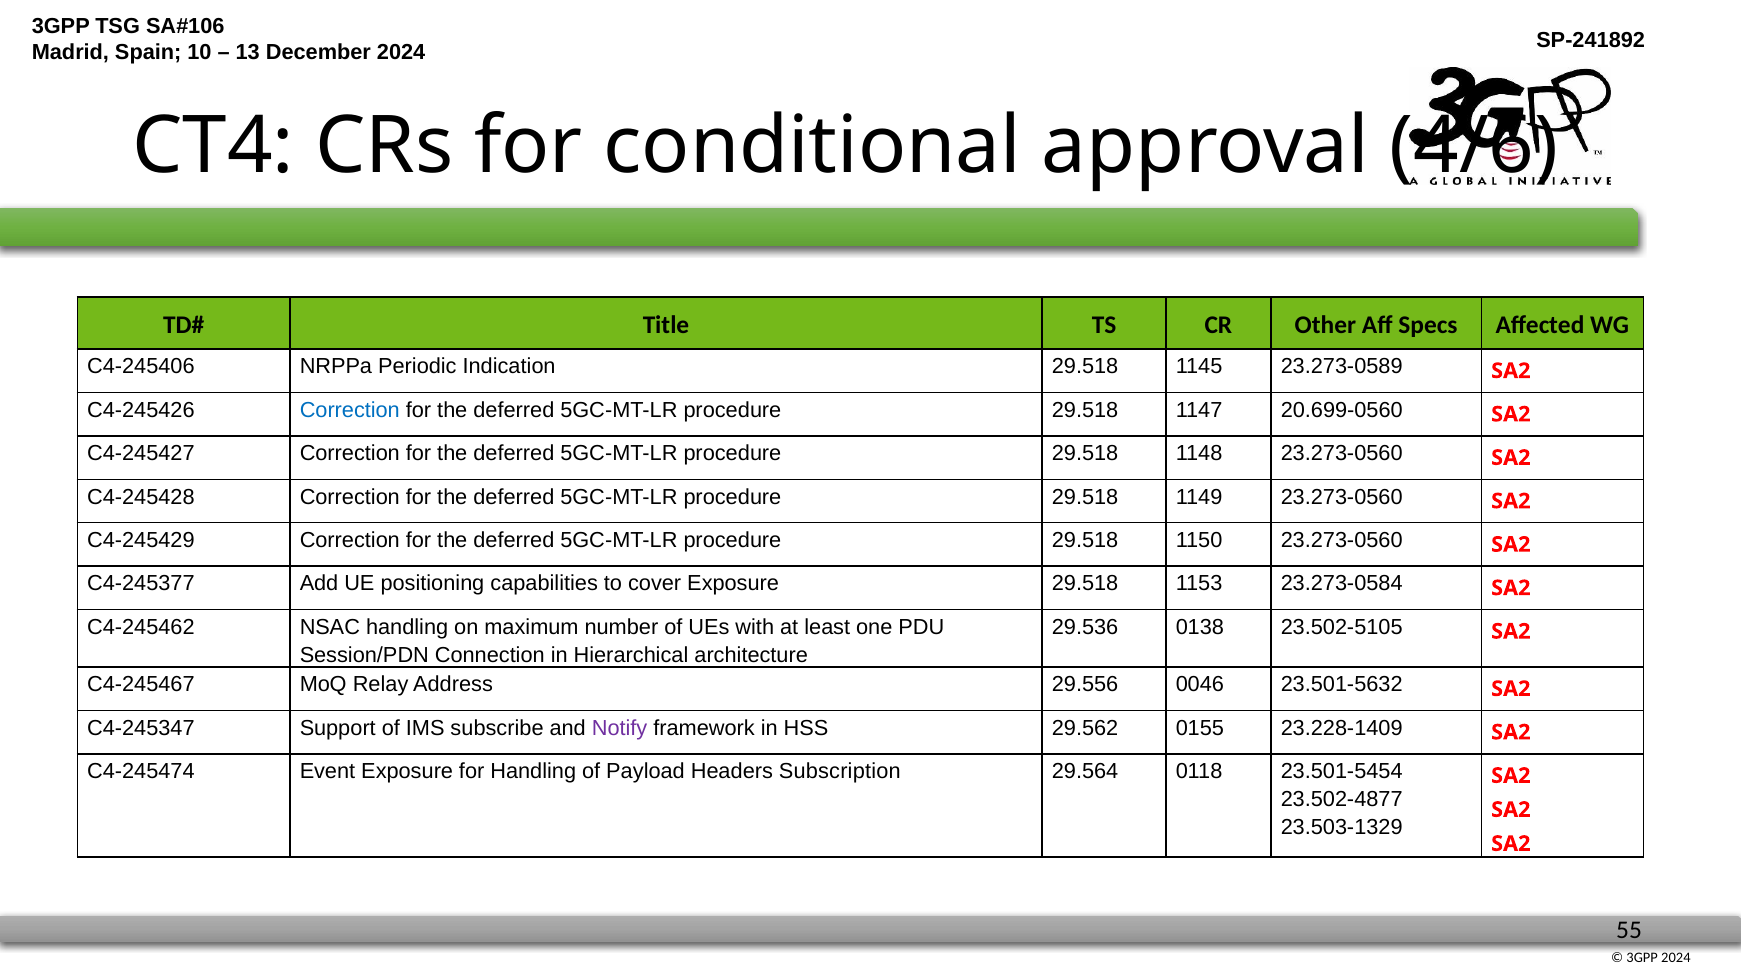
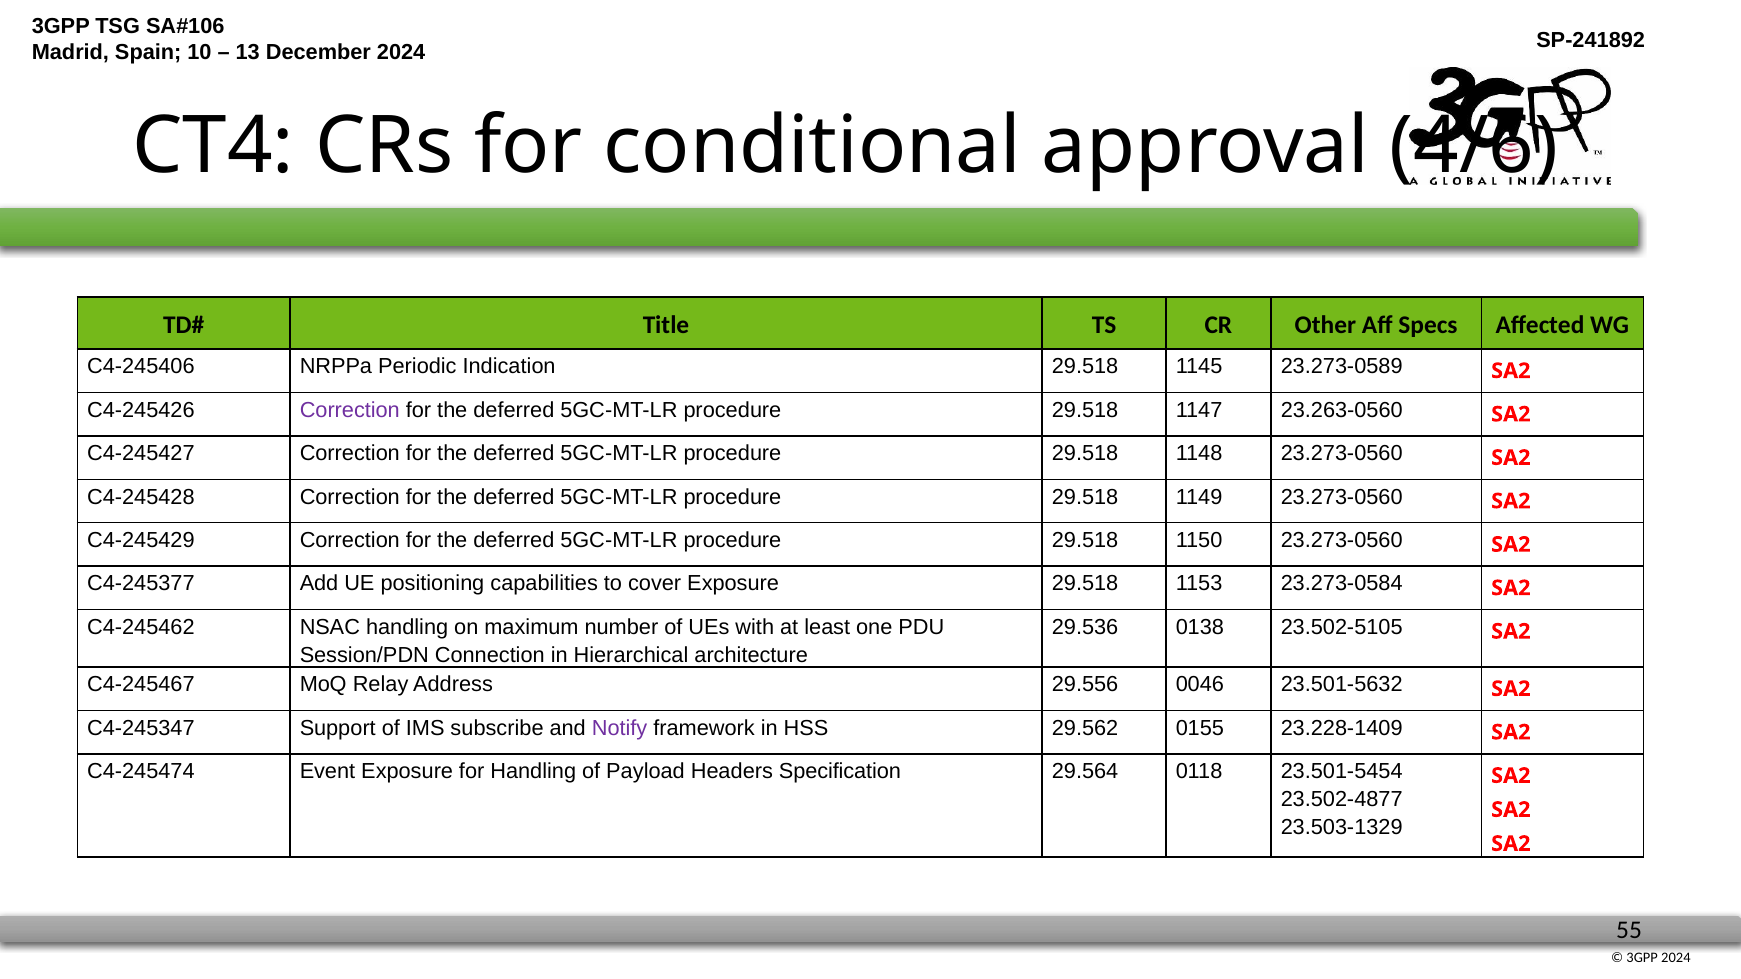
Correction colour: blue -> purple (350, 410)
20.699-0560: 20.699-0560 -> 23.263-0560 (1342, 410)
Subscription: Subscription -> Specification (840, 772)
